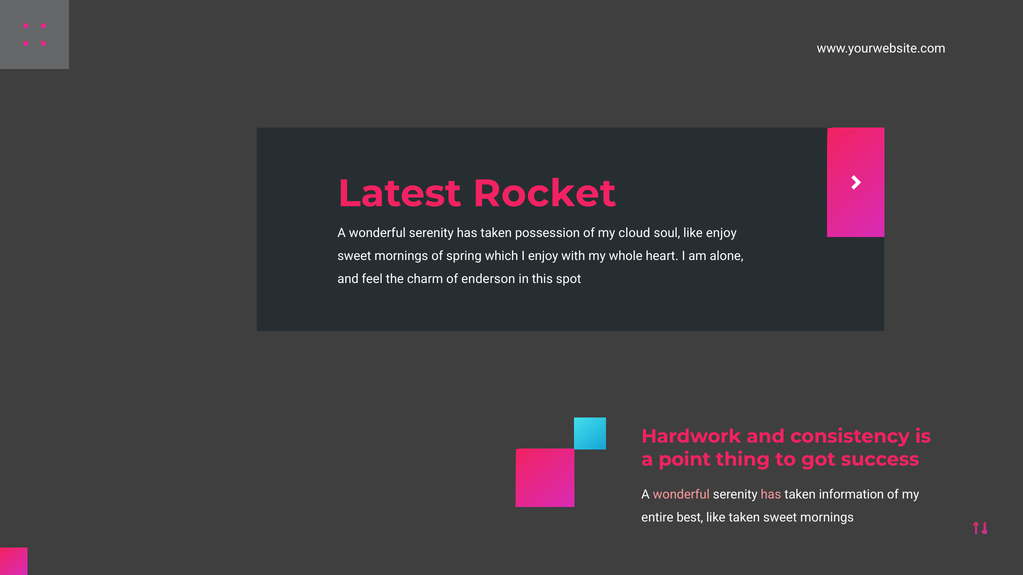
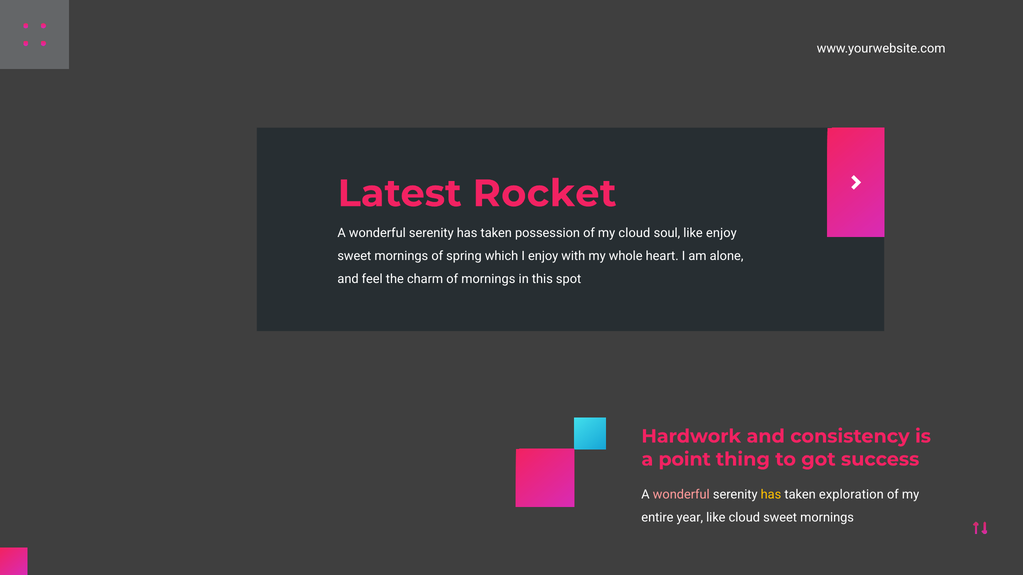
of enderson: enderson -> mornings (488, 279)
has colour: pink -> yellow (771, 495)
information: information -> exploration (851, 495)
best: best -> year (690, 518)
like taken: taken -> cloud (744, 518)
